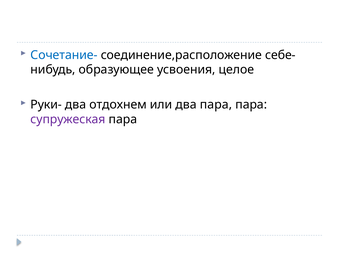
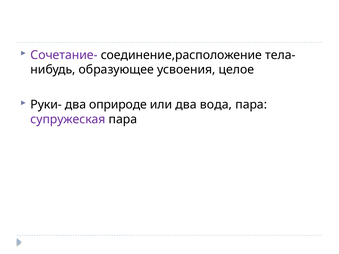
Сочетание- colour: blue -> purple (64, 55)
себе-: себе- -> тела- (280, 55)
отдохнем: отдохнем -> оприроде (118, 105)
два пара: пара -> вода (216, 105)
